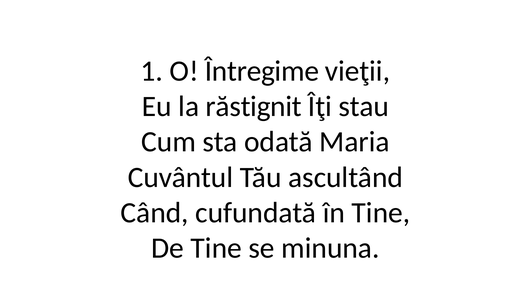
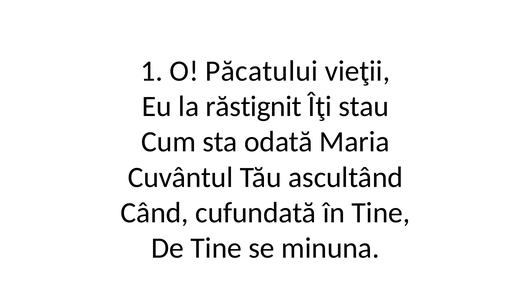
Întregime: Întregime -> Păcatului (262, 71)
